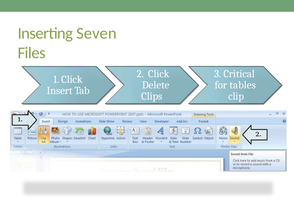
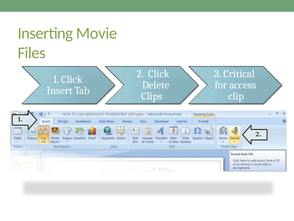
Seven: Seven -> Movie (97, 33)
tables: tables -> access (243, 85)
